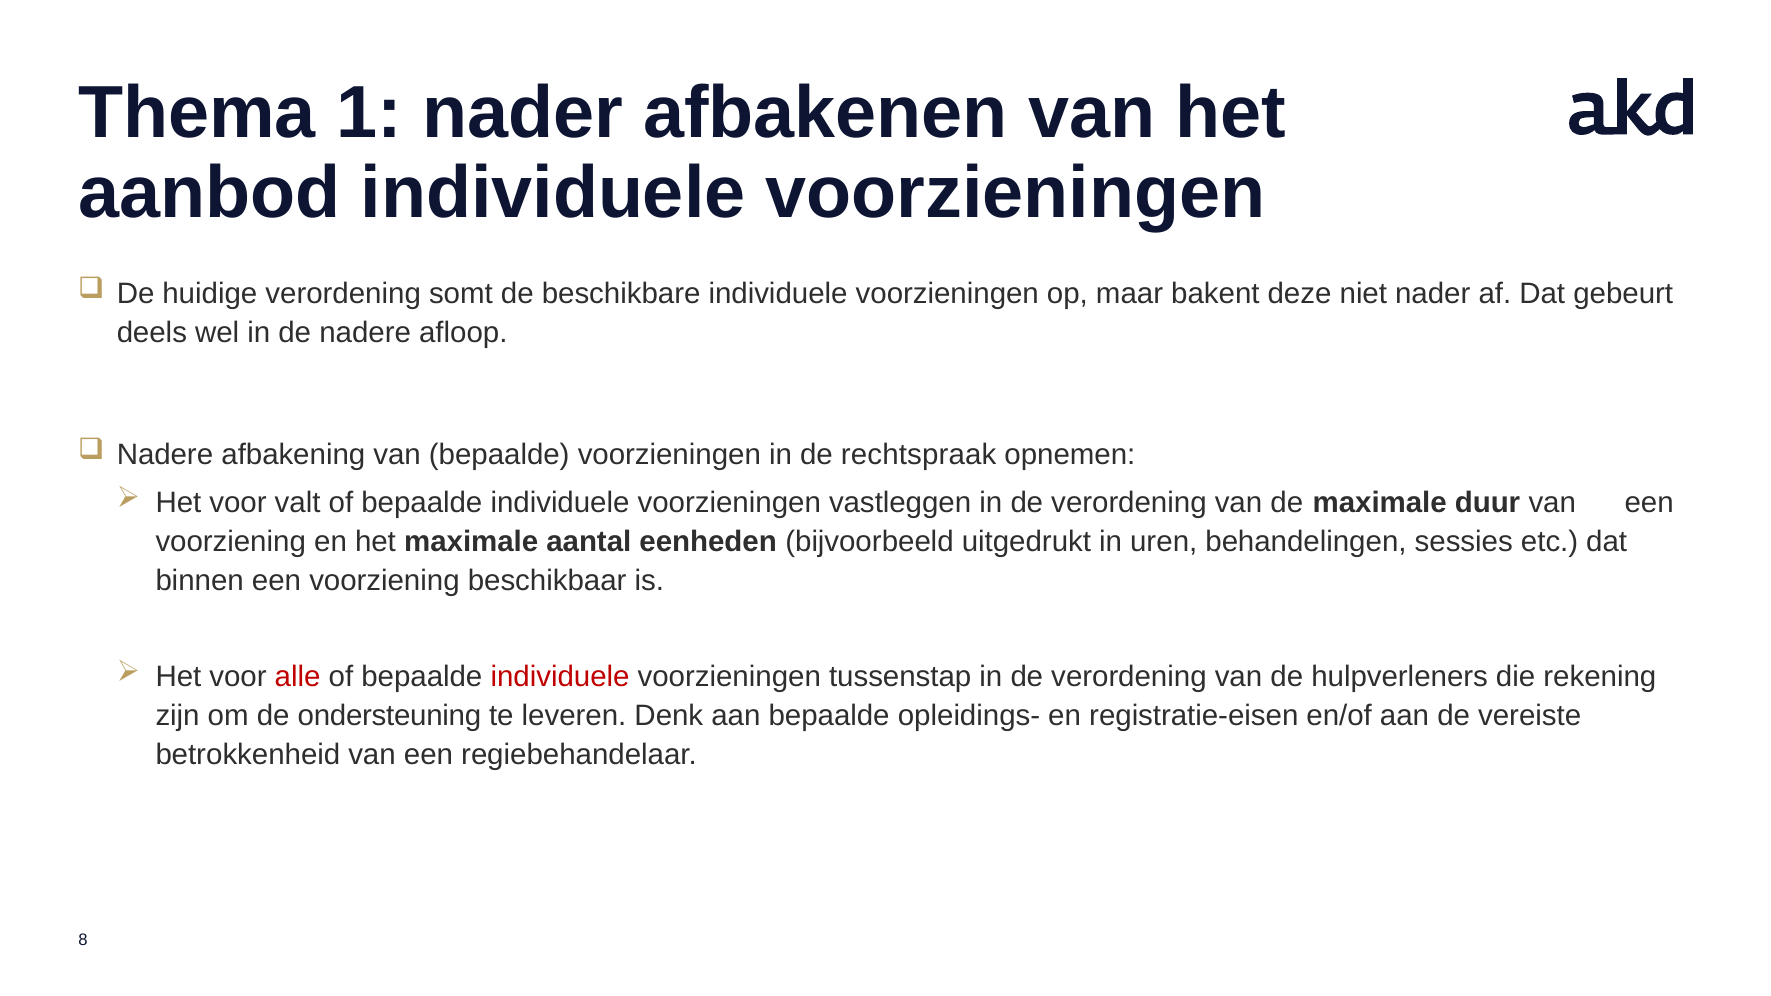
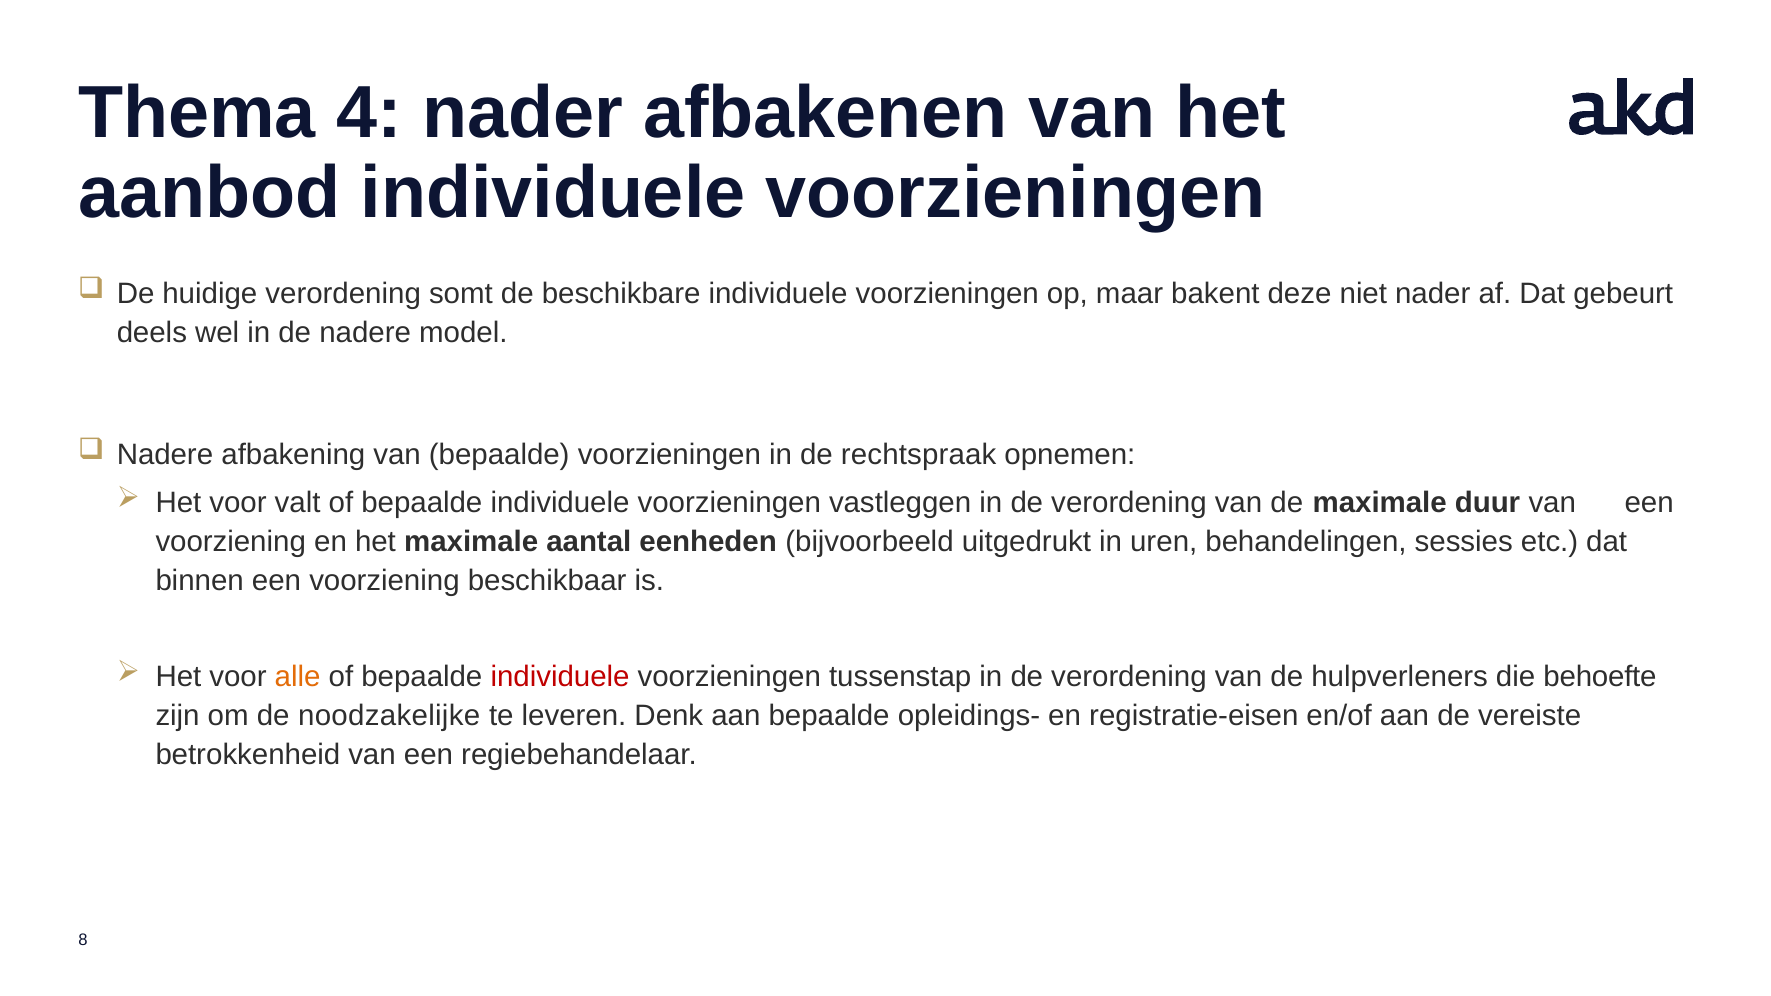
1: 1 -> 4 (369, 113)
afloop: afloop -> model (463, 333)
alle colour: red -> orange (298, 677)
rekening: rekening -> behoefte (1600, 677)
ondersteuning: ondersteuning -> noodzakelijke (389, 716)
